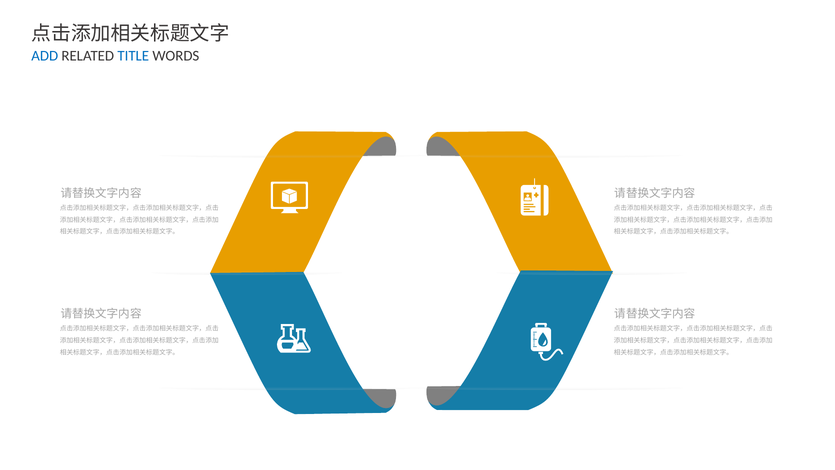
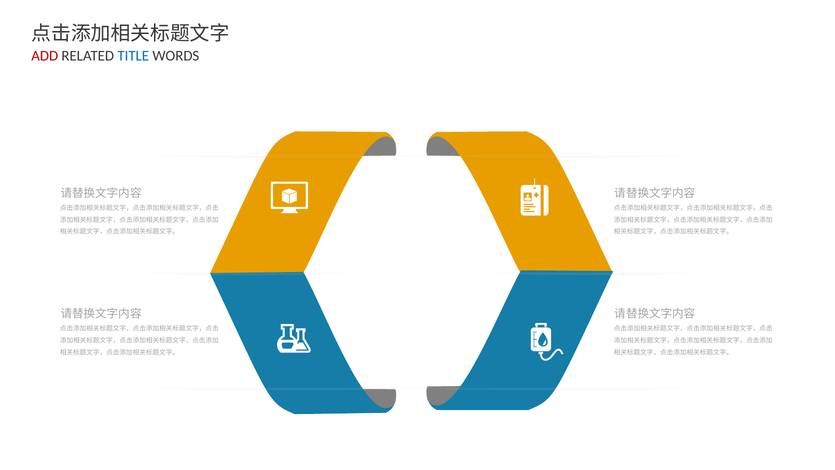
ADD colour: blue -> red (45, 56)
